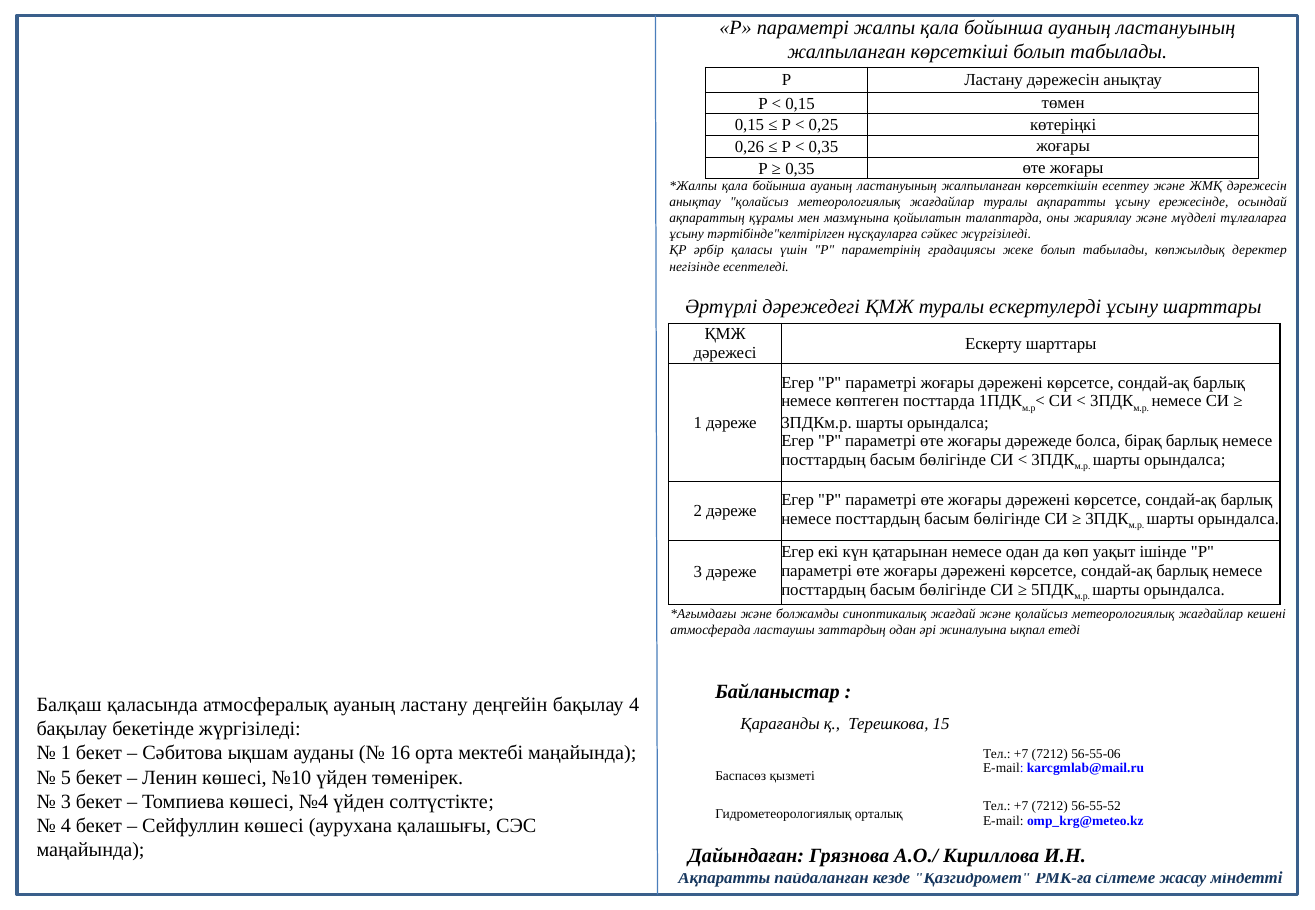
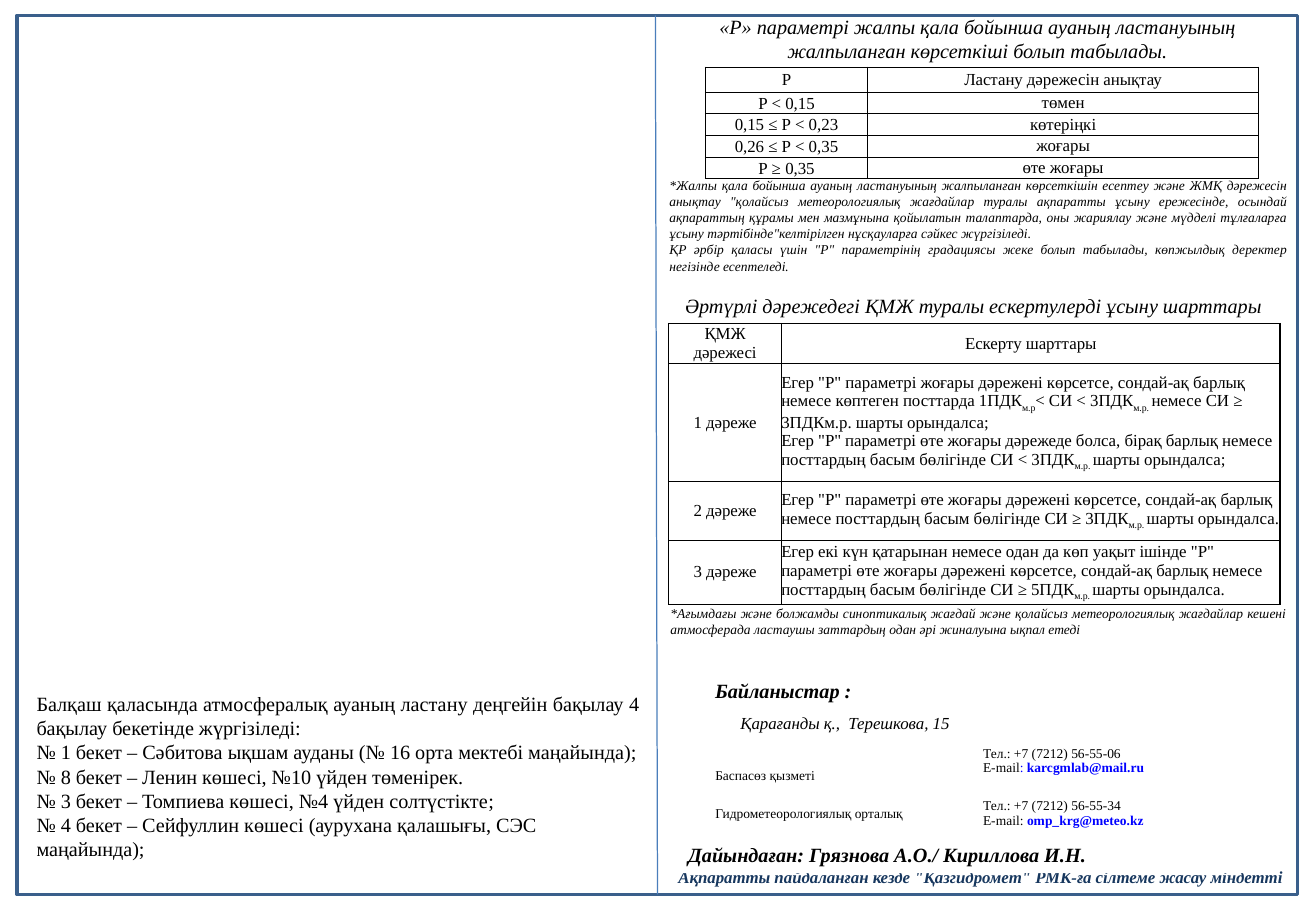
0,25: 0,25 -> 0,23 (823, 125)
5: 5 -> 8 (66, 778)
56-55-52: 56-55-52 -> 56-55-34 (1096, 806)
